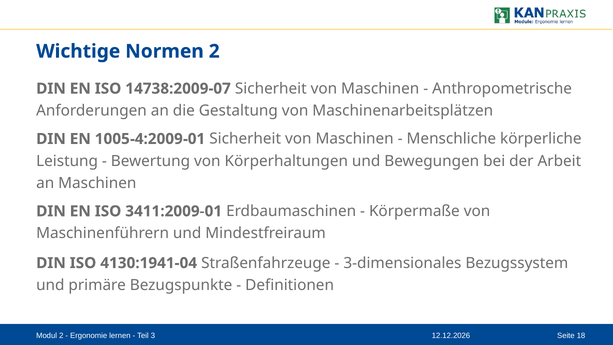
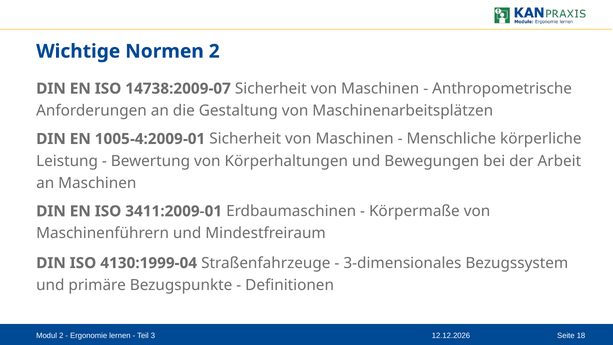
4130:1941-04: 4130:1941-04 -> 4130:1999-04 (149, 263)
